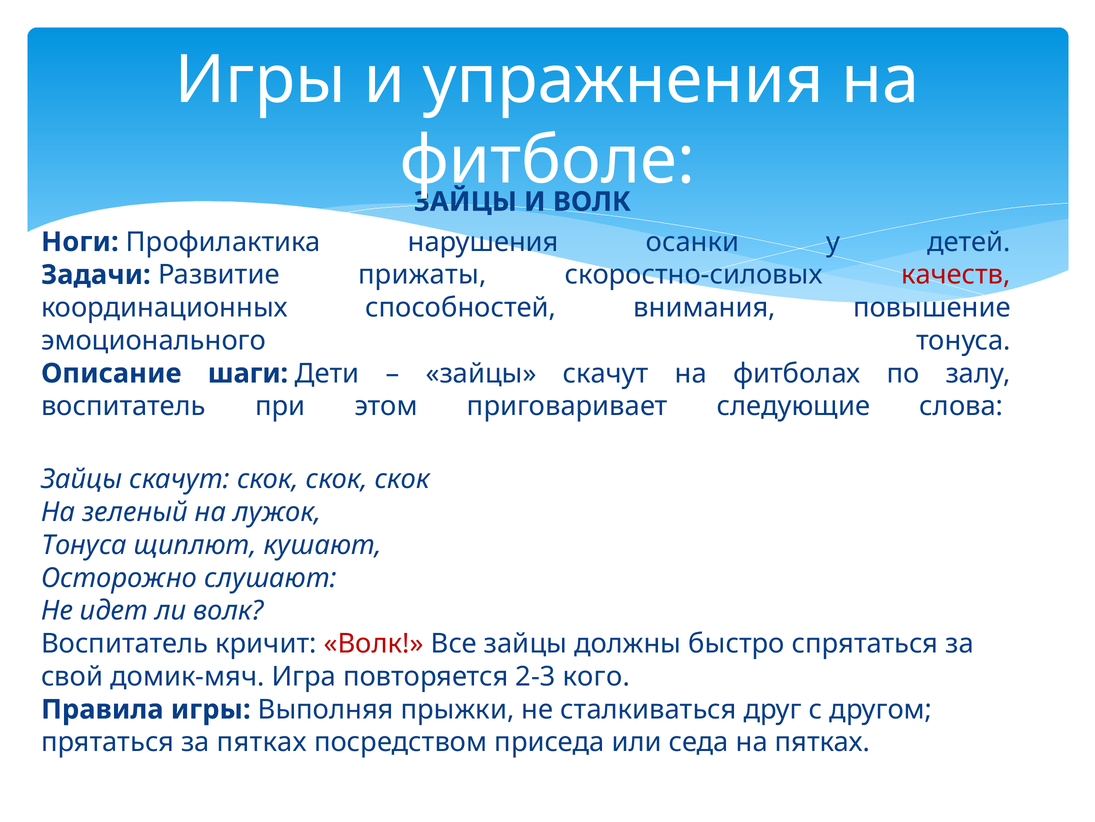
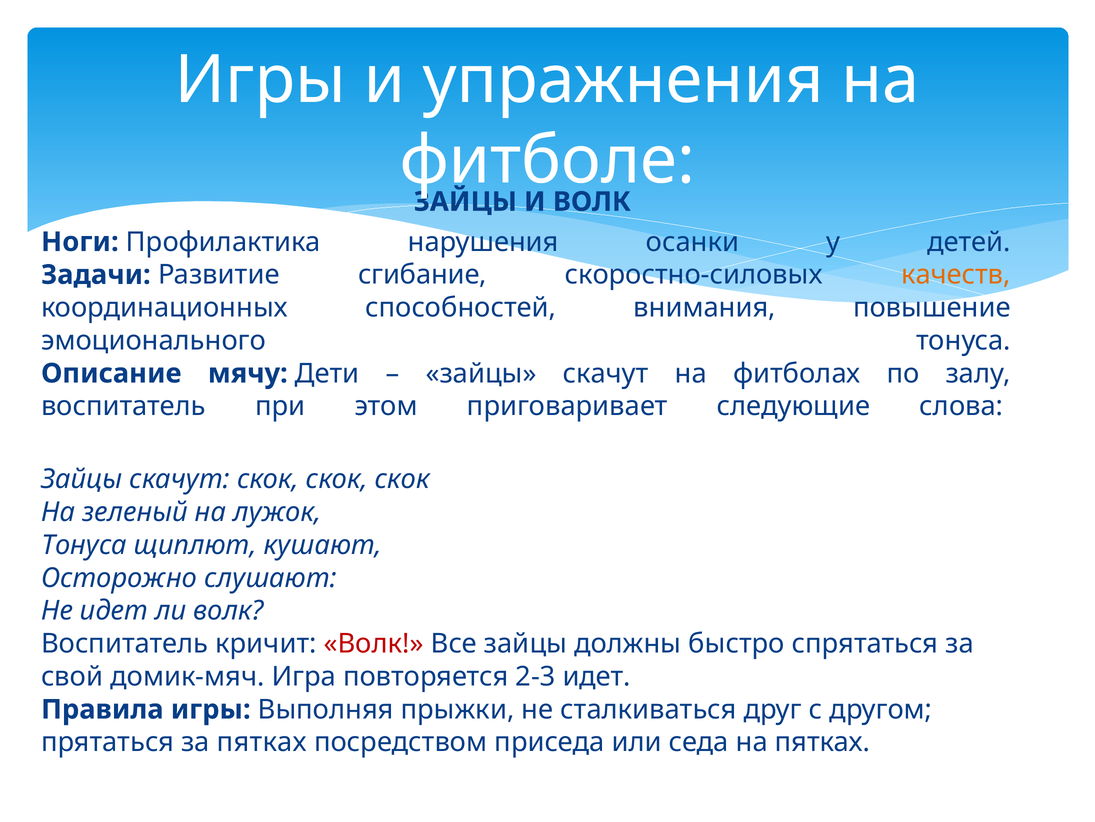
прижаты: прижаты -> сгибание (422, 275)
качеств colour: red -> orange (956, 275)
шаги: шаги -> мячу (248, 373)
2-3 кого: кого -> идет (597, 676)
